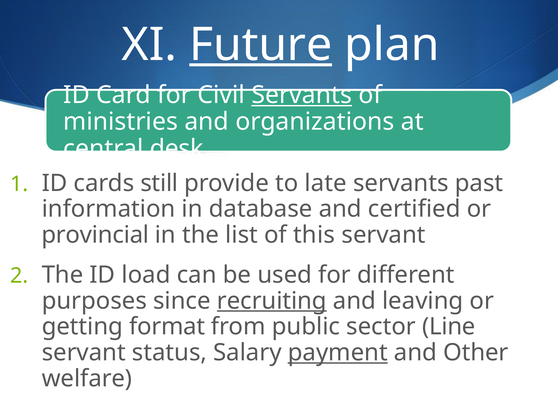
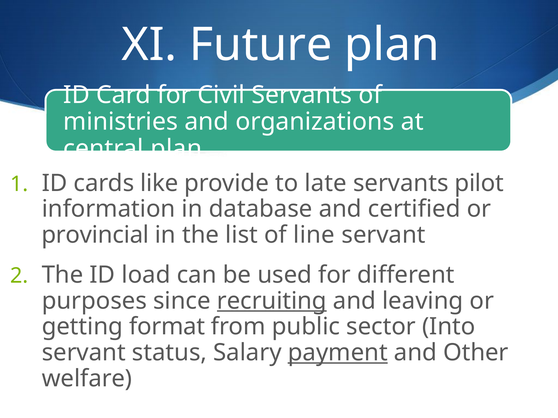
Future underline: present -> none (261, 45)
Servants underline: present -> none (302, 95)
central desk: desk -> plan (176, 149)
still: still -> like (159, 183)
past: past -> pilot (479, 183)
this: this -> line (314, 235)
Line: Line -> Into (449, 327)
